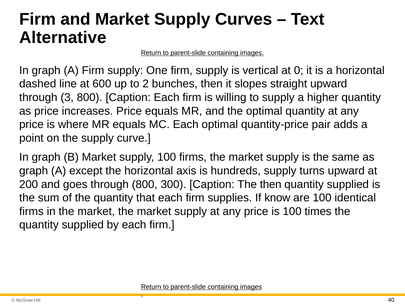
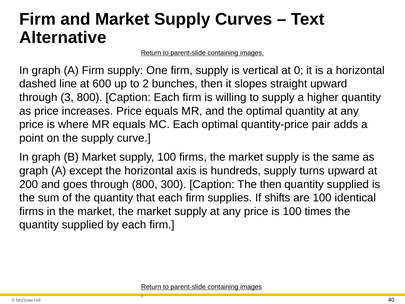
know: know -> shifts (277, 198)
